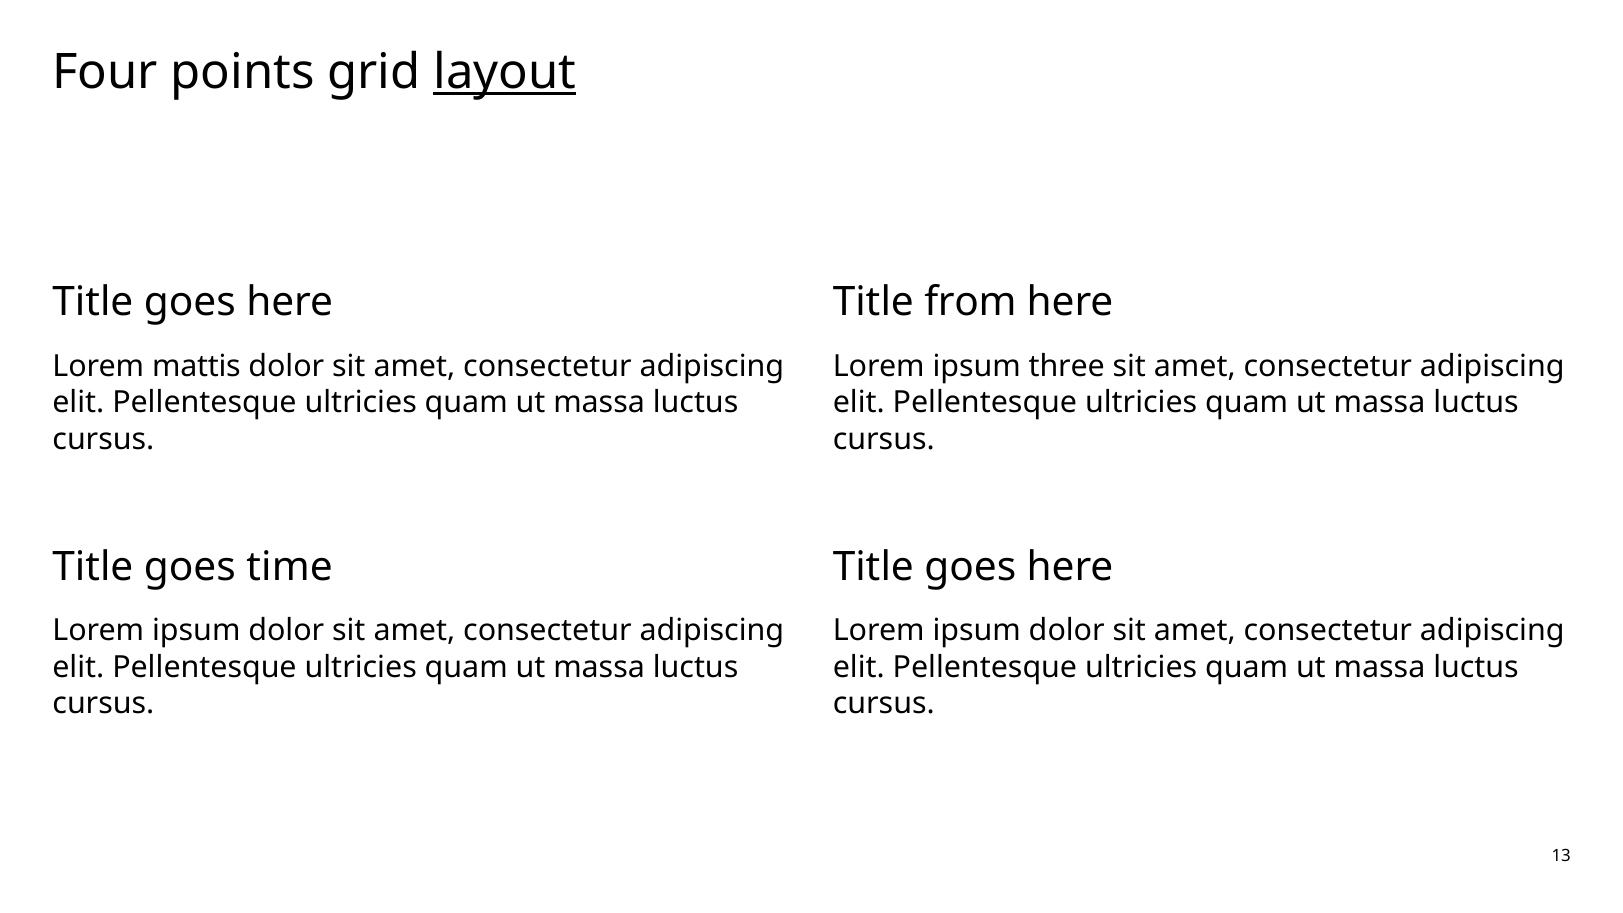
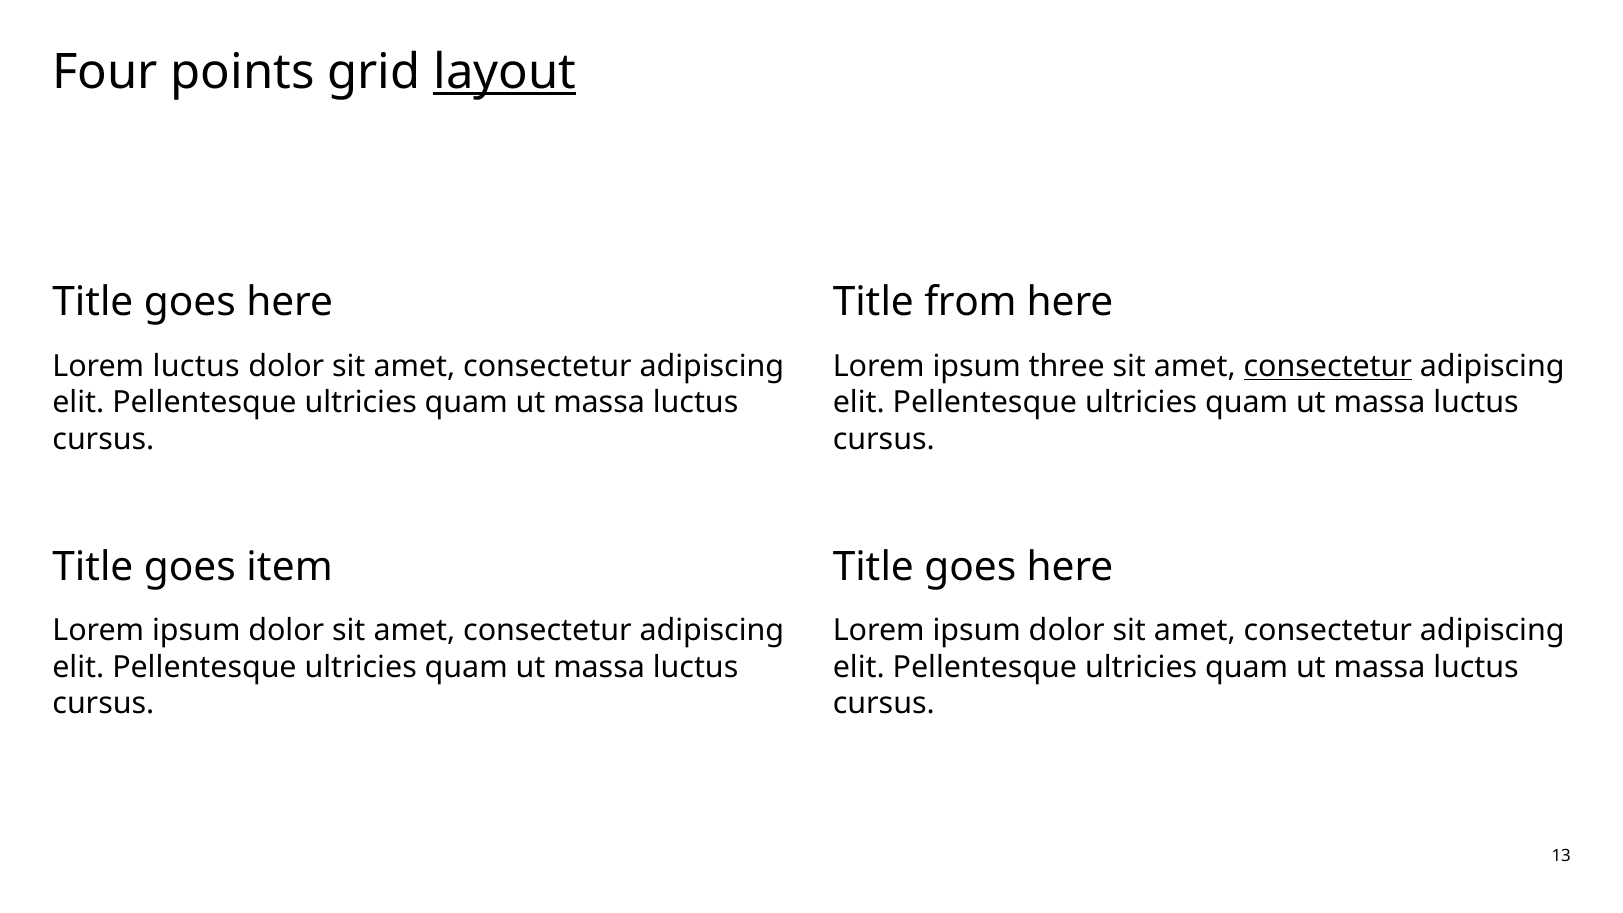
Lorem mattis: mattis -> luctus (196, 366)
consectetur underline: none -> present (1328, 366)
time: time -> item (290, 567)
